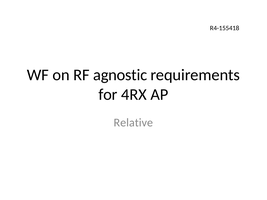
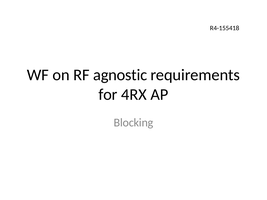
Relative: Relative -> Blocking (134, 123)
